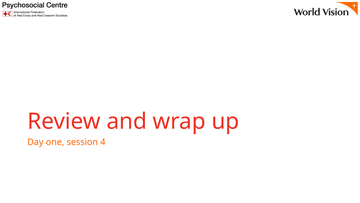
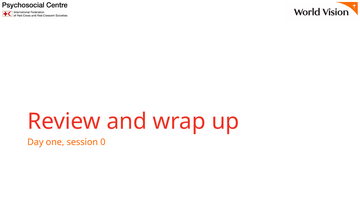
4: 4 -> 0 (103, 142)
